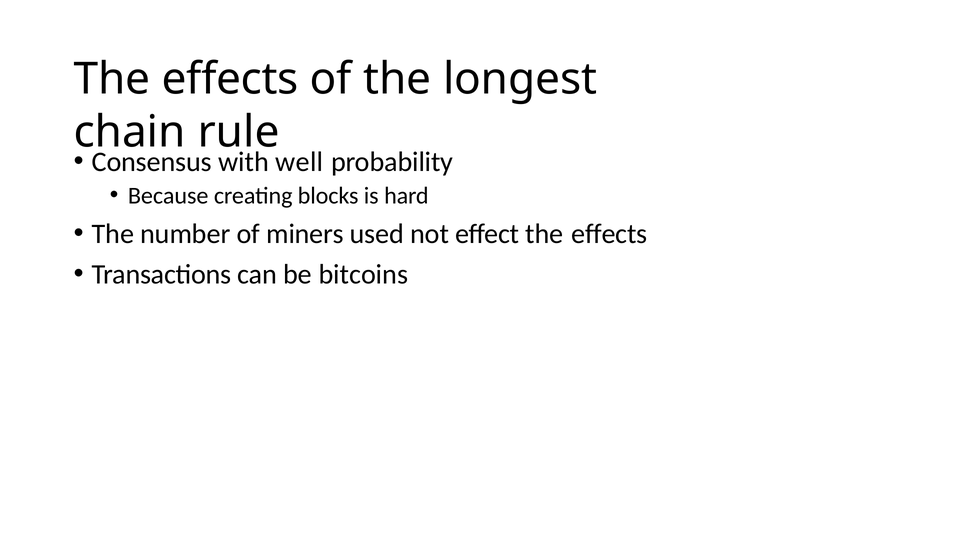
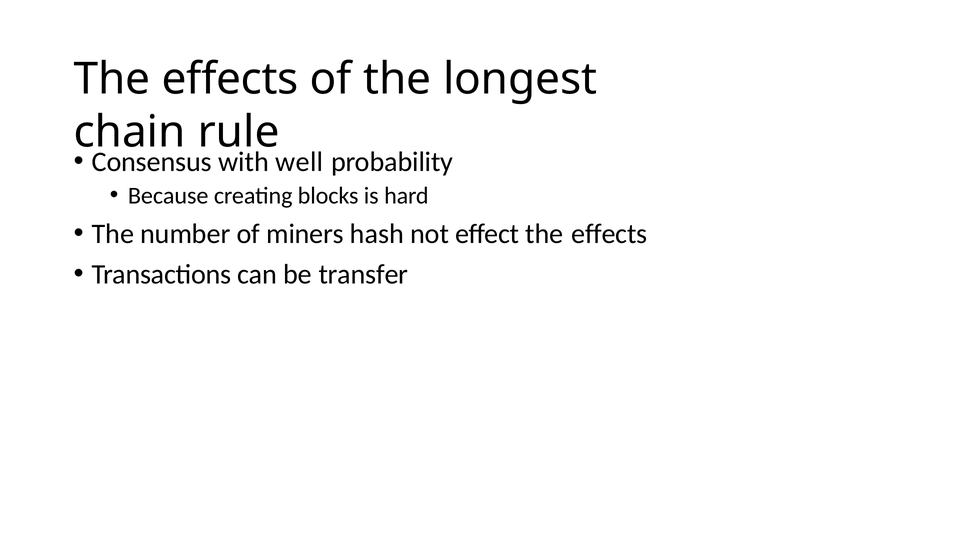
used: used -> hash (377, 234)
bitcoins: bitcoins -> transfer (363, 274)
